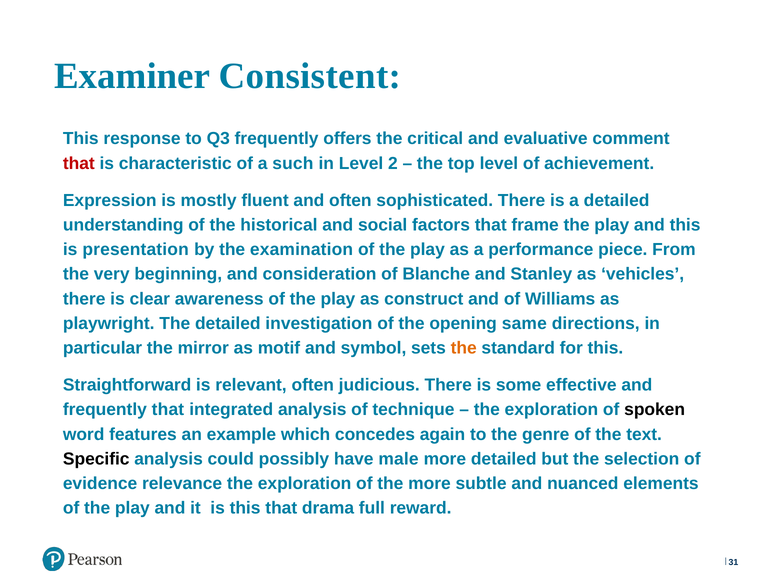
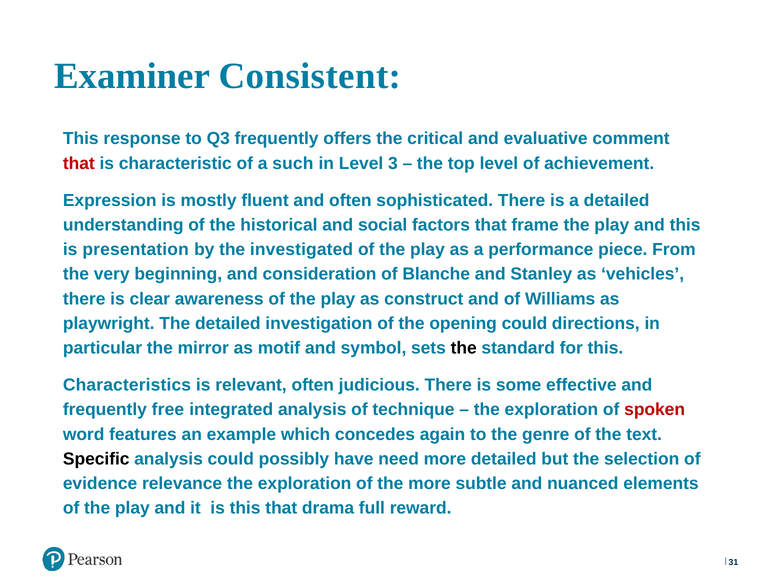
2: 2 -> 3 (393, 163)
examination: examination -> investigated (302, 250)
opening same: same -> could (524, 323)
the colour: orange -> black (464, 348)
Straightforward: Straightforward -> Characteristics (127, 385)
frequently that: that -> free (168, 410)
spoken colour: black -> red (655, 410)
male: male -> need (399, 459)
